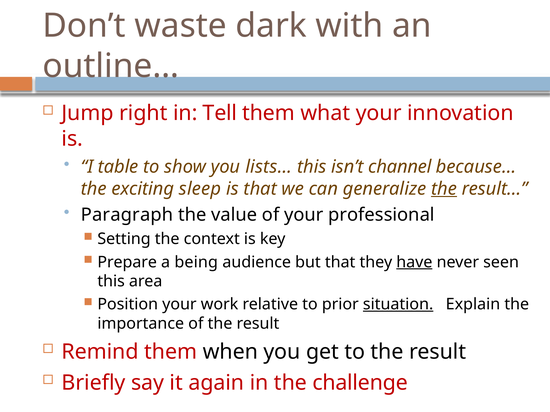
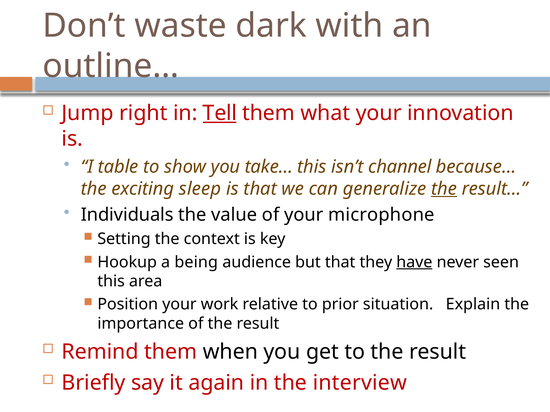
Tell underline: none -> present (220, 113)
lists…: lists… -> take… (269, 167)
Paragraph: Paragraph -> Individuals (127, 215)
professional: professional -> microphone (381, 215)
Prepare: Prepare -> Hookup (127, 262)
situation underline: present -> none (398, 305)
challenge: challenge -> interview (360, 383)
